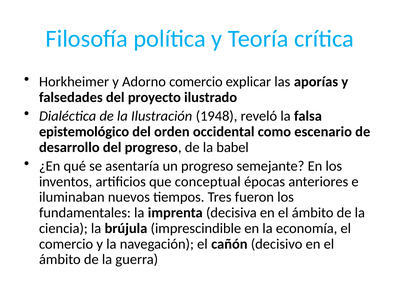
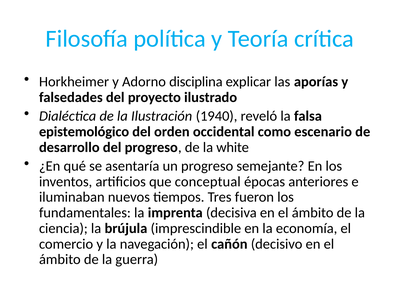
Adorno comercio: comercio -> disciplina (196, 82)
1948: 1948 -> 1940 (217, 116)
babel: babel -> white (233, 147)
